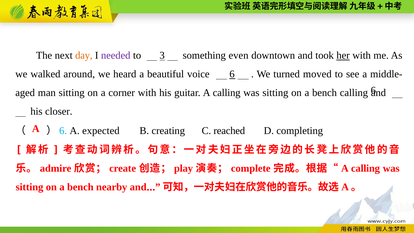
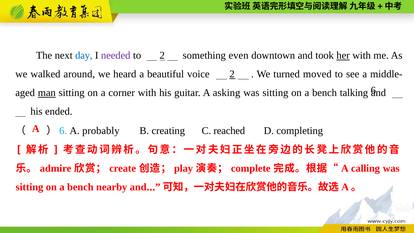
day colour: orange -> blue (84, 56)
to 3: 3 -> 2 (162, 56)
voice 6: 6 -> 2 (232, 74)
man underline: none -> present (47, 93)
guitar A calling: calling -> asking (227, 93)
bench calling: calling -> talking (354, 93)
closer: closer -> ended (59, 111)
expected: expected -> probably (101, 131)
